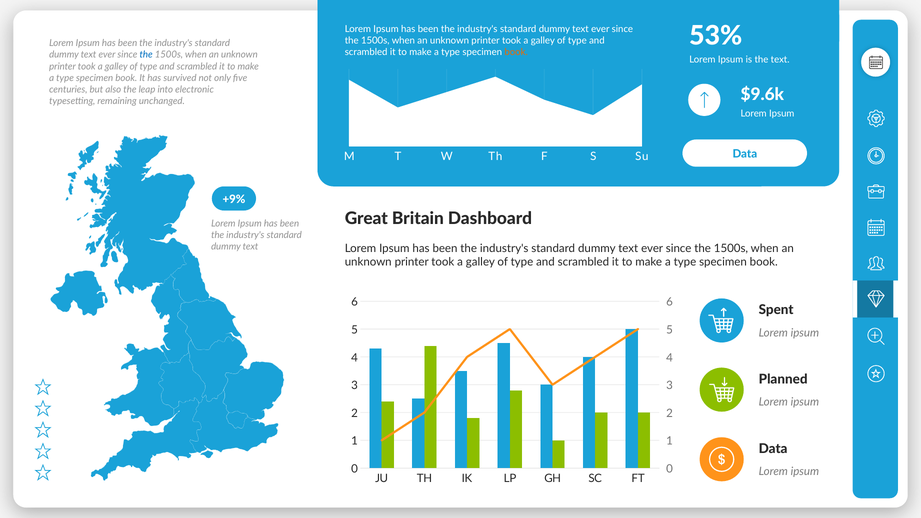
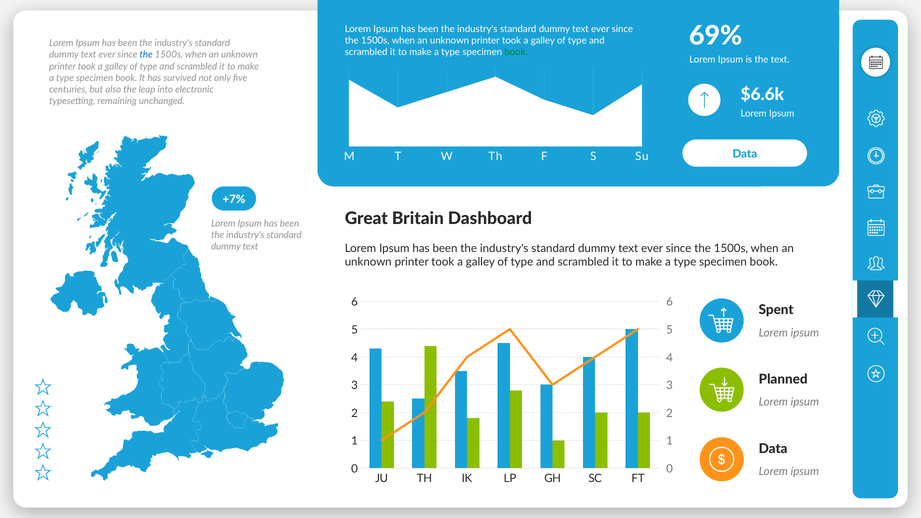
53%: 53% -> 69% (716, 36)
book colour: orange -> green (516, 52)
$9.6k: $9.6k -> $6.6k (762, 94)
+9%: +9% -> +7% (234, 199)
